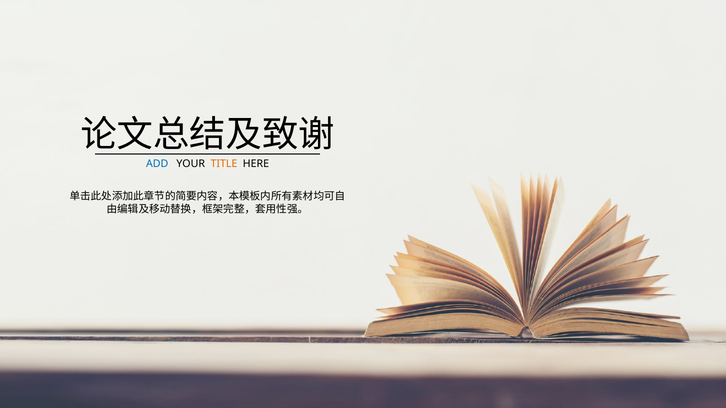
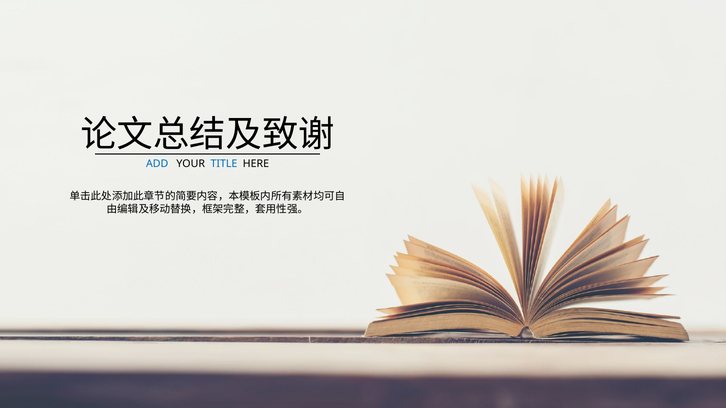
TITLE colour: orange -> blue (224, 164)
